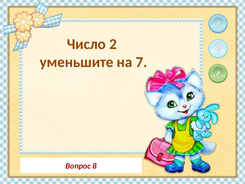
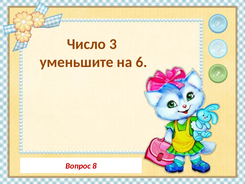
2: 2 -> 3 (113, 44)
7: 7 -> 6 (142, 62)
